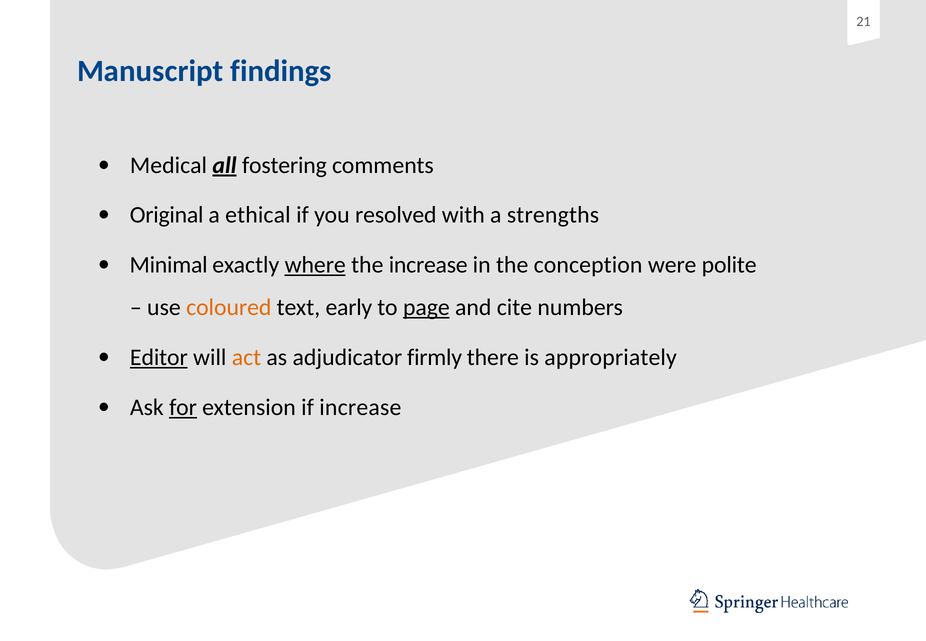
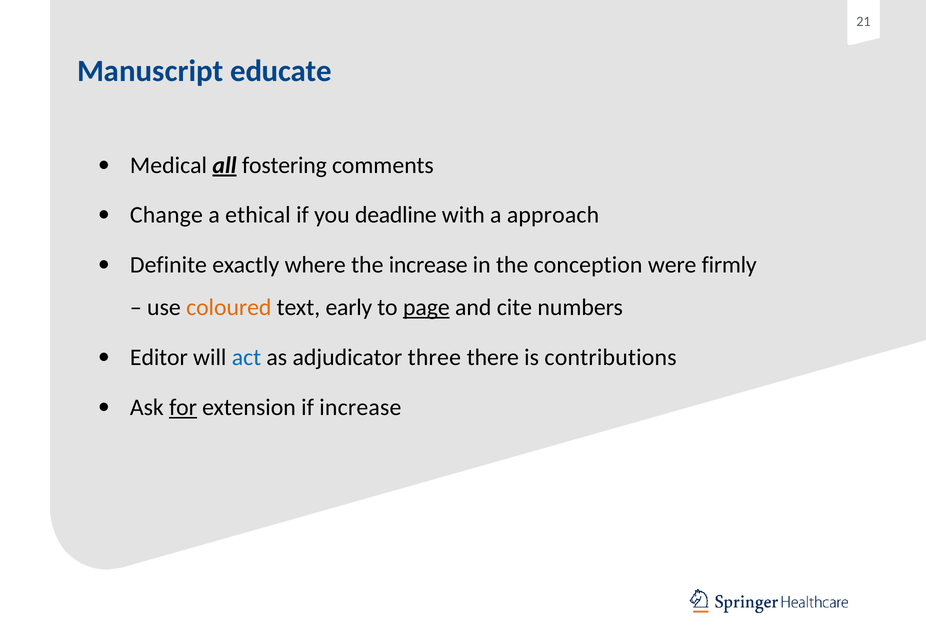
findings: findings -> educate (281, 71)
Original: Original -> Change (166, 215)
resolved: resolved -> deadline (396, 215)
strengths: strengths -> approach (553, 215)
Minimal: Minimal -> Definite (168, 265)
where underline: present -> none (315, 265)
polite: polite -> firmly (729, 265)
Editor underline: present -> none (159, 358)
act colour: orange -> blue (246, 358)
firmly: firmly -> three (434, 358)
appropriately: appropriately -> contributions (611, 358)
